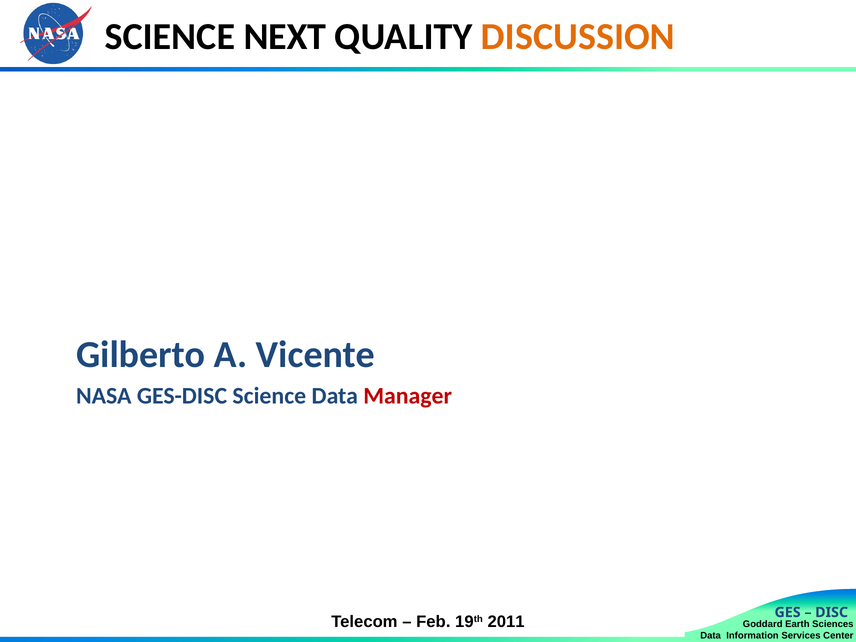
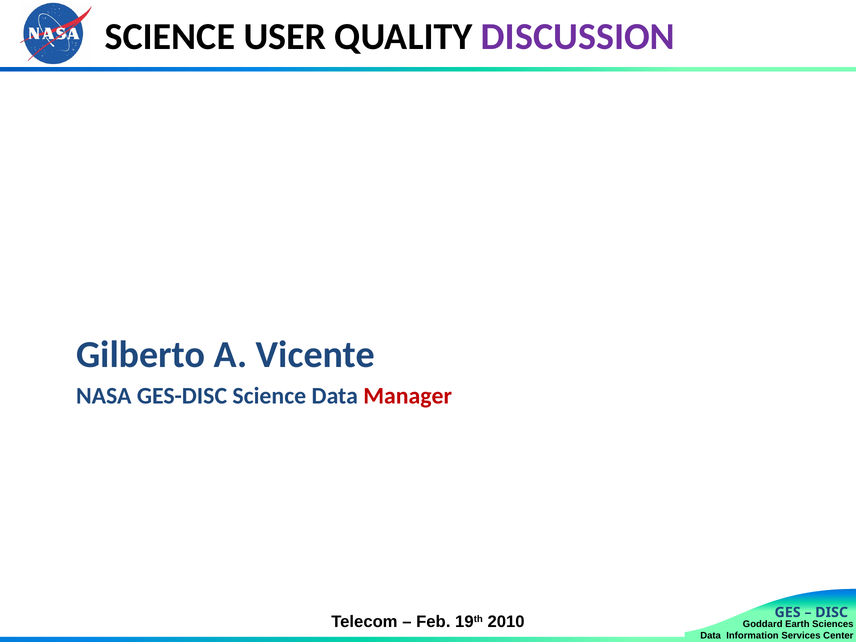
NEXT: NEXT -> USER (285, 37)
DISCUSSION colour: orange -> purple (578, 37)
2011: 2011 -> 2010 (506, 622)
